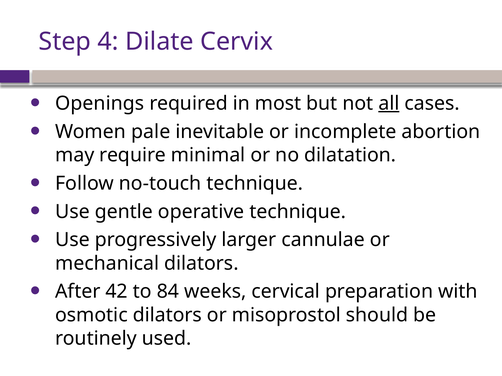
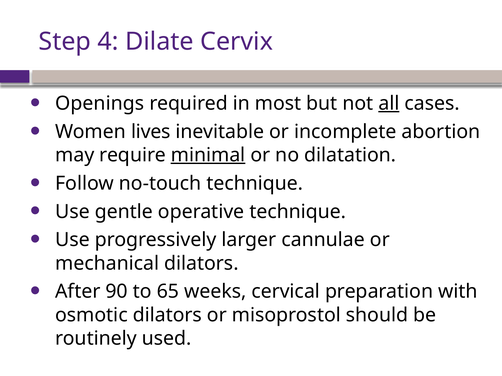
pale: pale -> lives (151, 132)
minimal underline: none -> present (208, 155)
42: 42 -> 90 (117, 292)
84: 84 -> 65 (168, 292)
